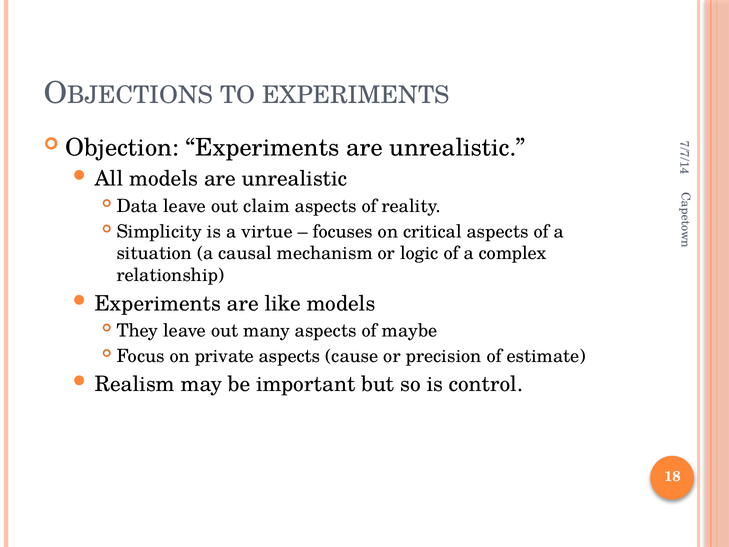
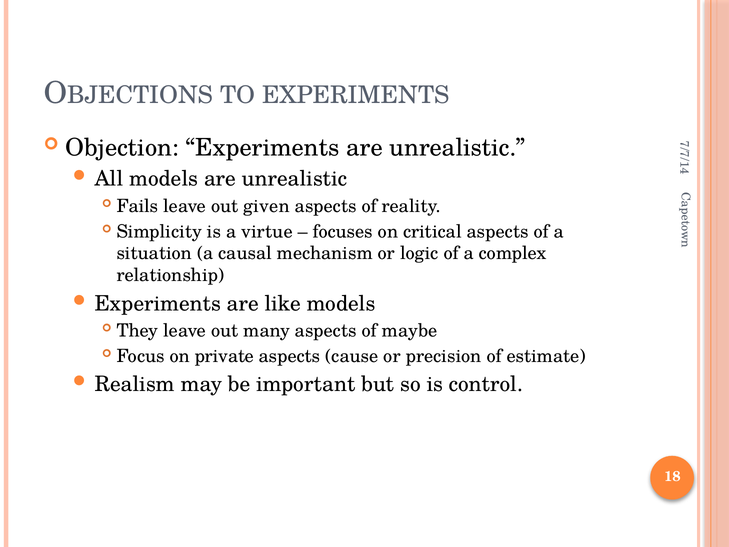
Data: Data -> Fails (137, 206)
claim: claim -> given (267, 206)
